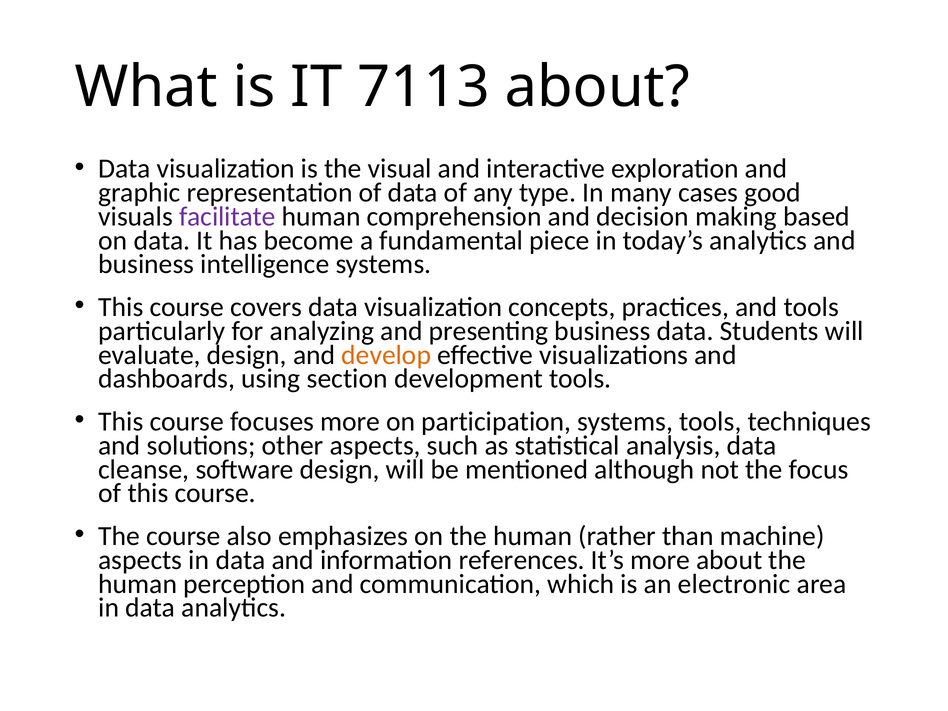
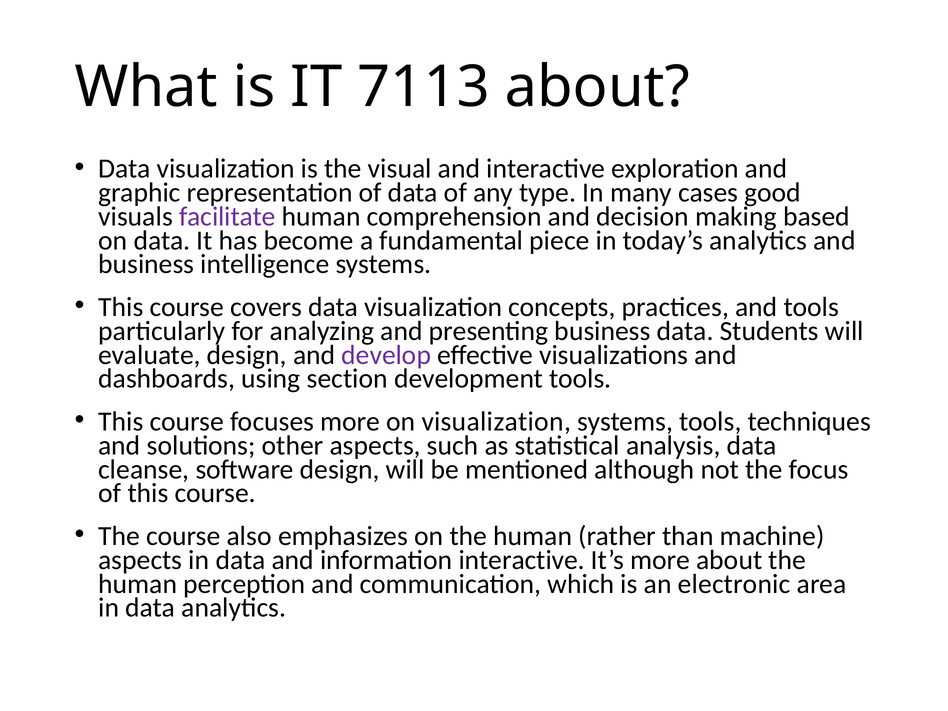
develop colour: orange -> purple (386, 355)
on participation: participation -> visualization (496, 422)
information references: references -> interactive (522, 560)
